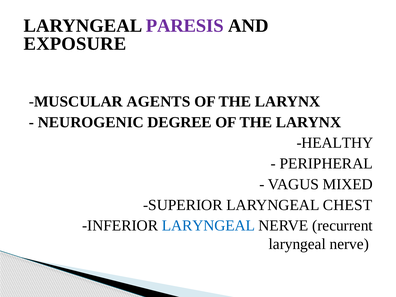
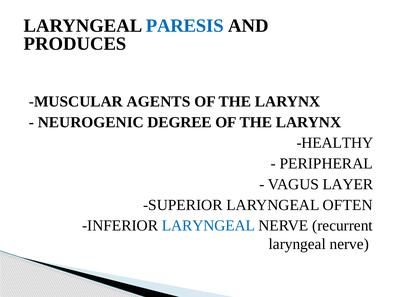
PARESIS colour: purple -> blue (185, 26)
EXPOSURE: EXPOSURE -> PRODUCES (75, 44)
MIXED: MIXED -> LAYER (348, 184)
CHEST: CHEST -> OFTEN (348, 205)
